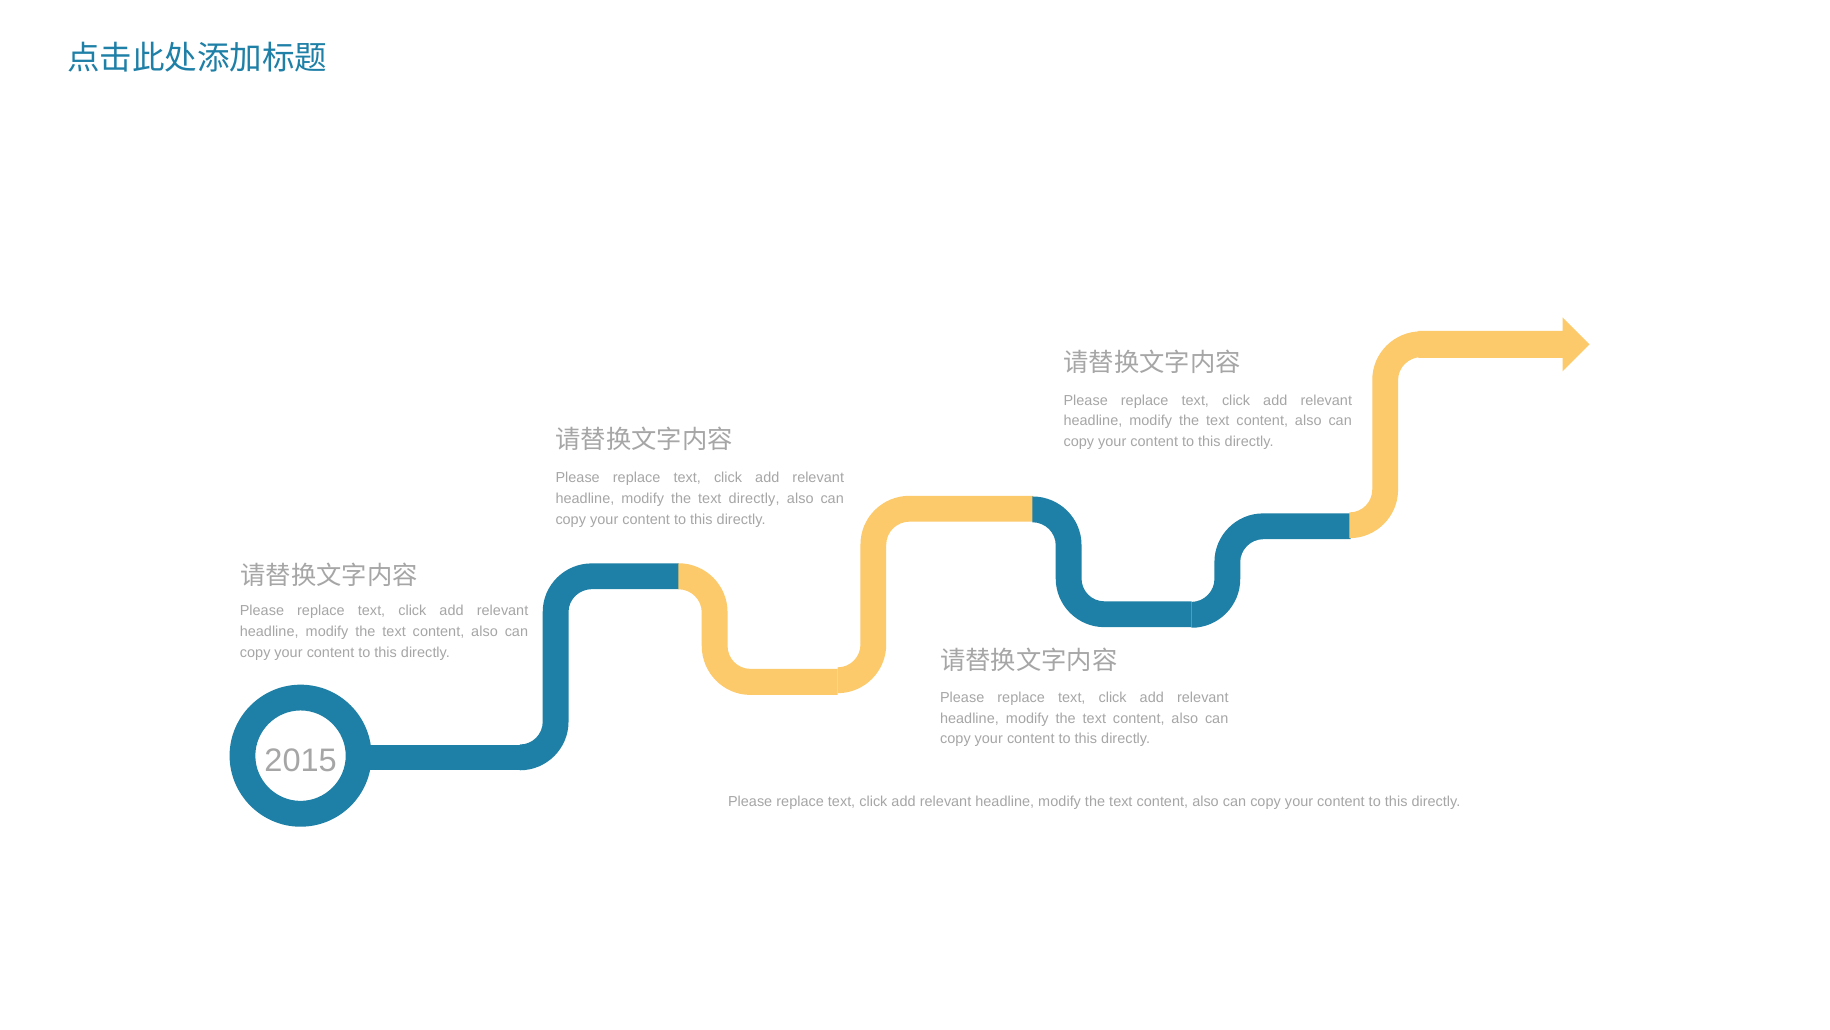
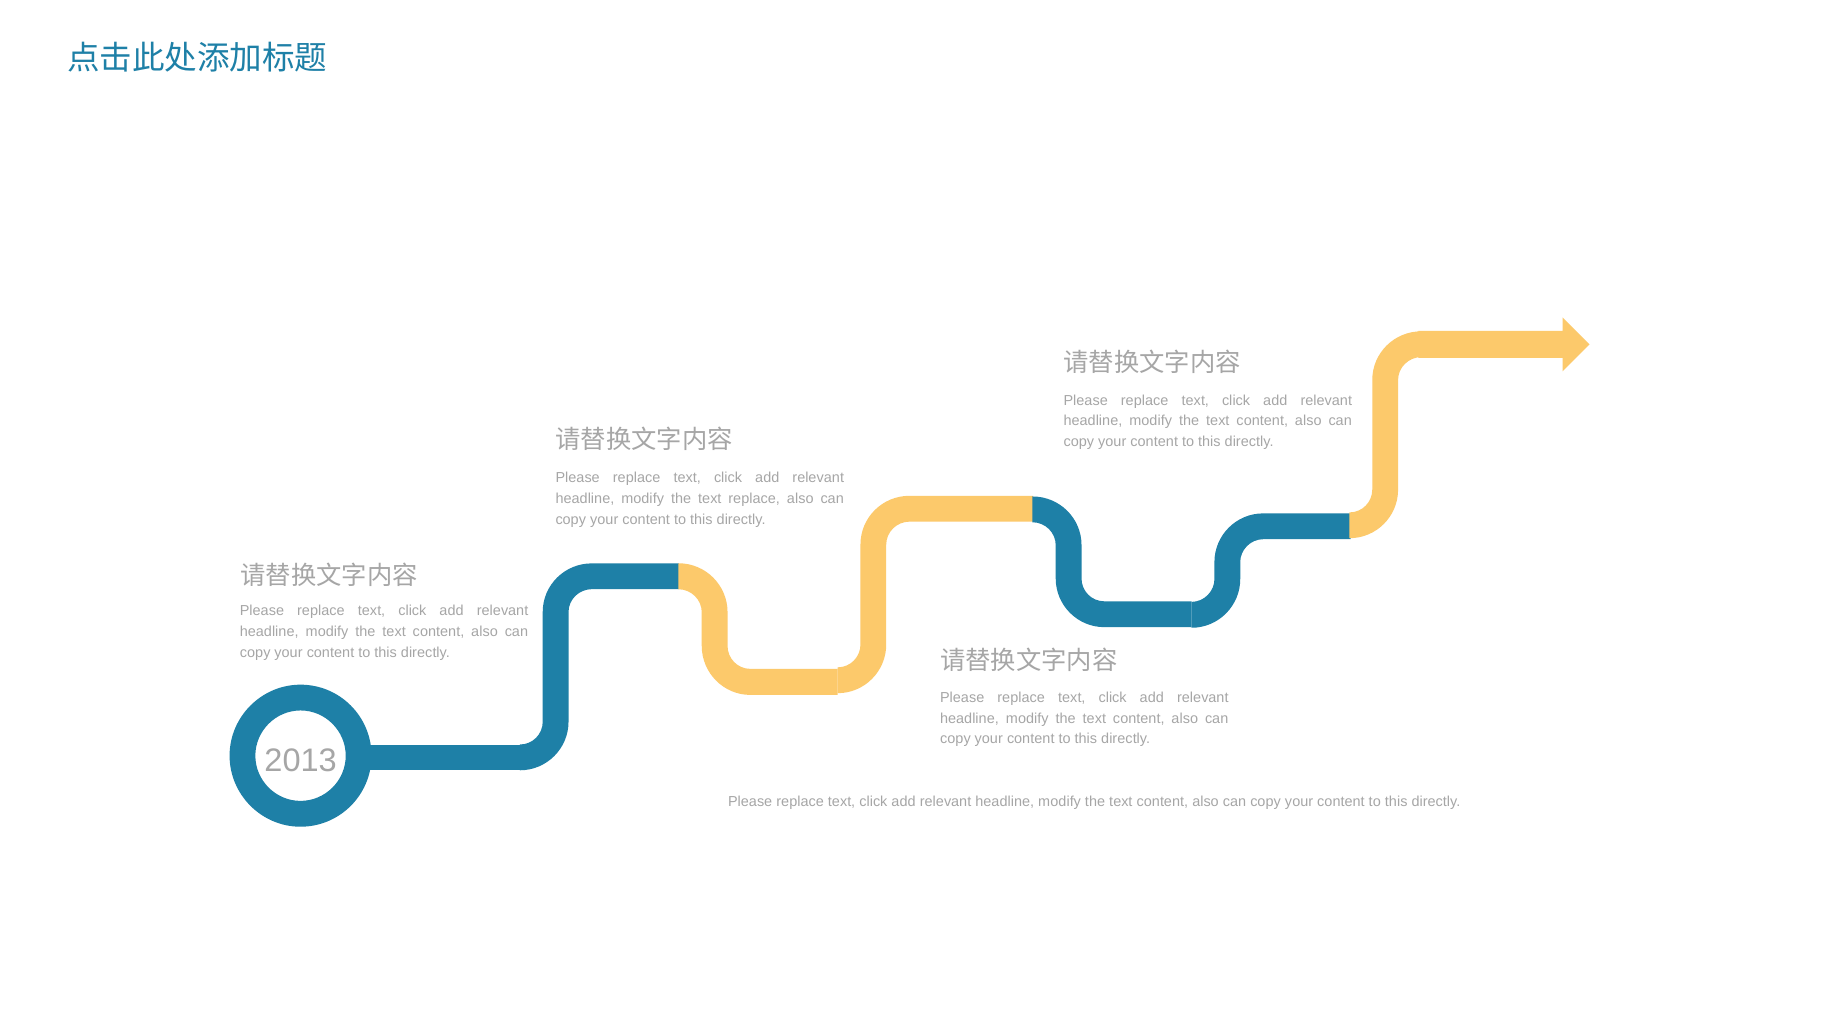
text directly: directly -> replace (754, 498)
2015: 2015 -> 2013 (301, 760)
